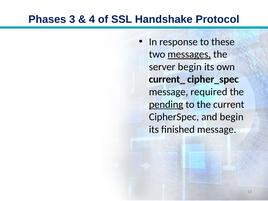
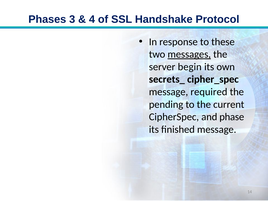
current_: current_ -> secrets_ (167, 79)
pending underline: present -> none (166, 104)
and begin: begin -> phase (232, 117)
